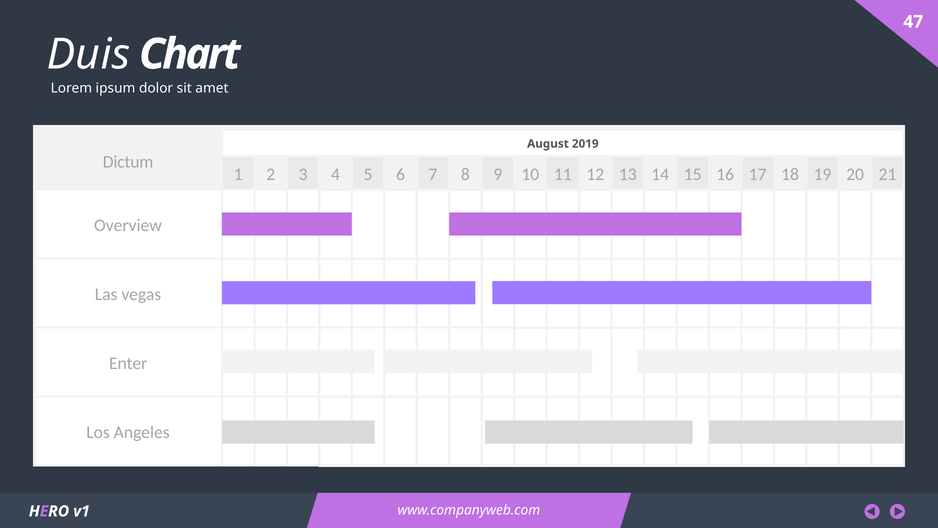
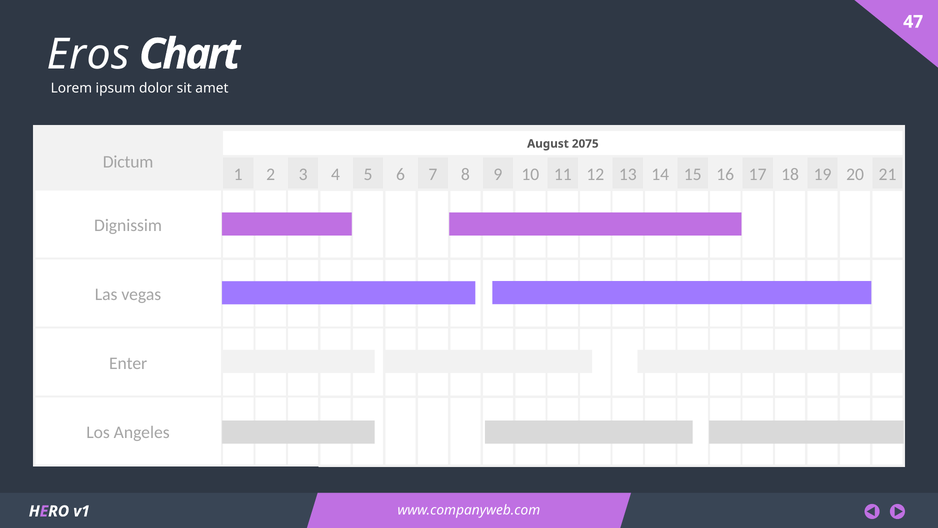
Duis: Duis -> Eros (88, 54)
2019: 2019 -> 2075 (585, 144)
Overview: Overview -> Dignissim (128, 225)
